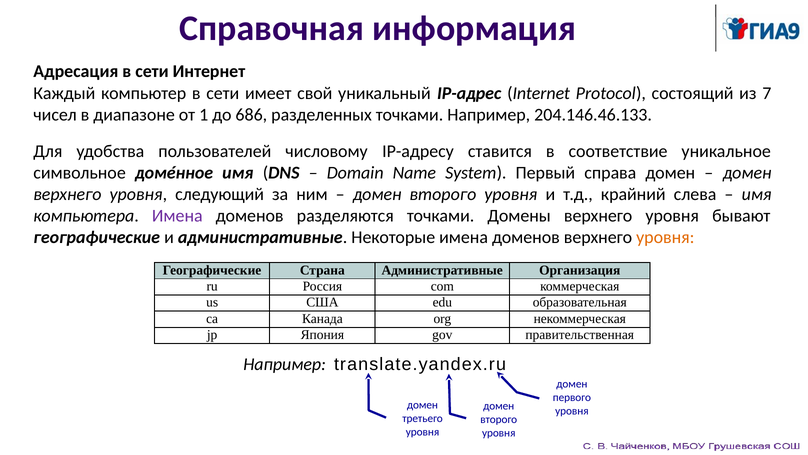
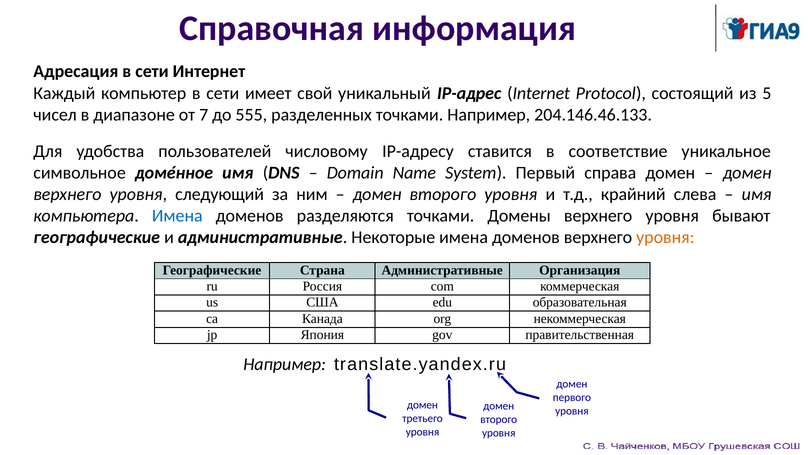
7: 7 -> 5 (767, 93)
1: 1 -> 7 (204, 115)
686: 686 -> 555 (251, 115)
Имена colour: purple -> blue (177, 216)
